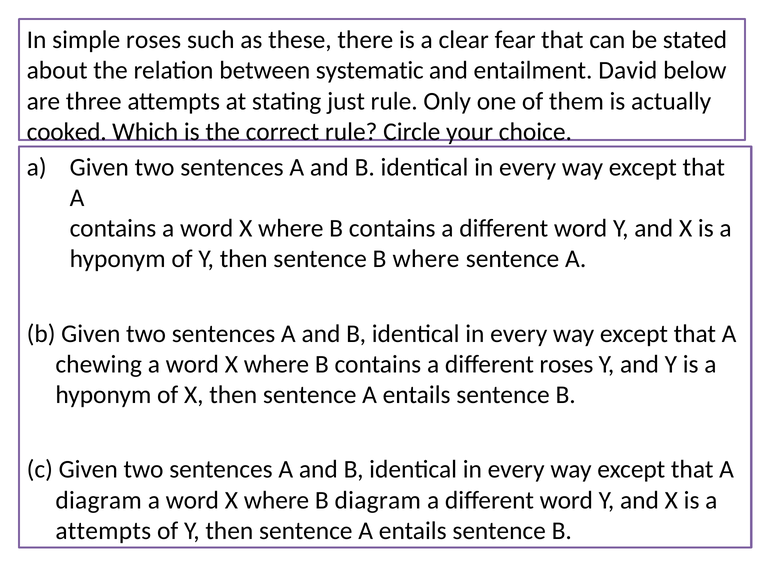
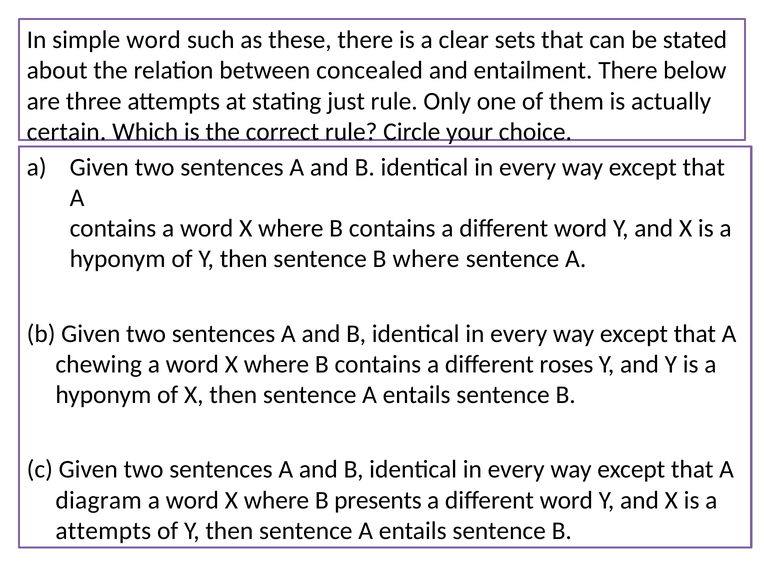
simple roses: roses -> word (153, 40)
fear: fear -> sets (515, 40)
systematic: systematic -> concealed (370, 71)
entailment David: David -> There (628, 71)
cooked: cooked -> certain (67, 132)
B diagram: diagram -> presents (378, 500)
